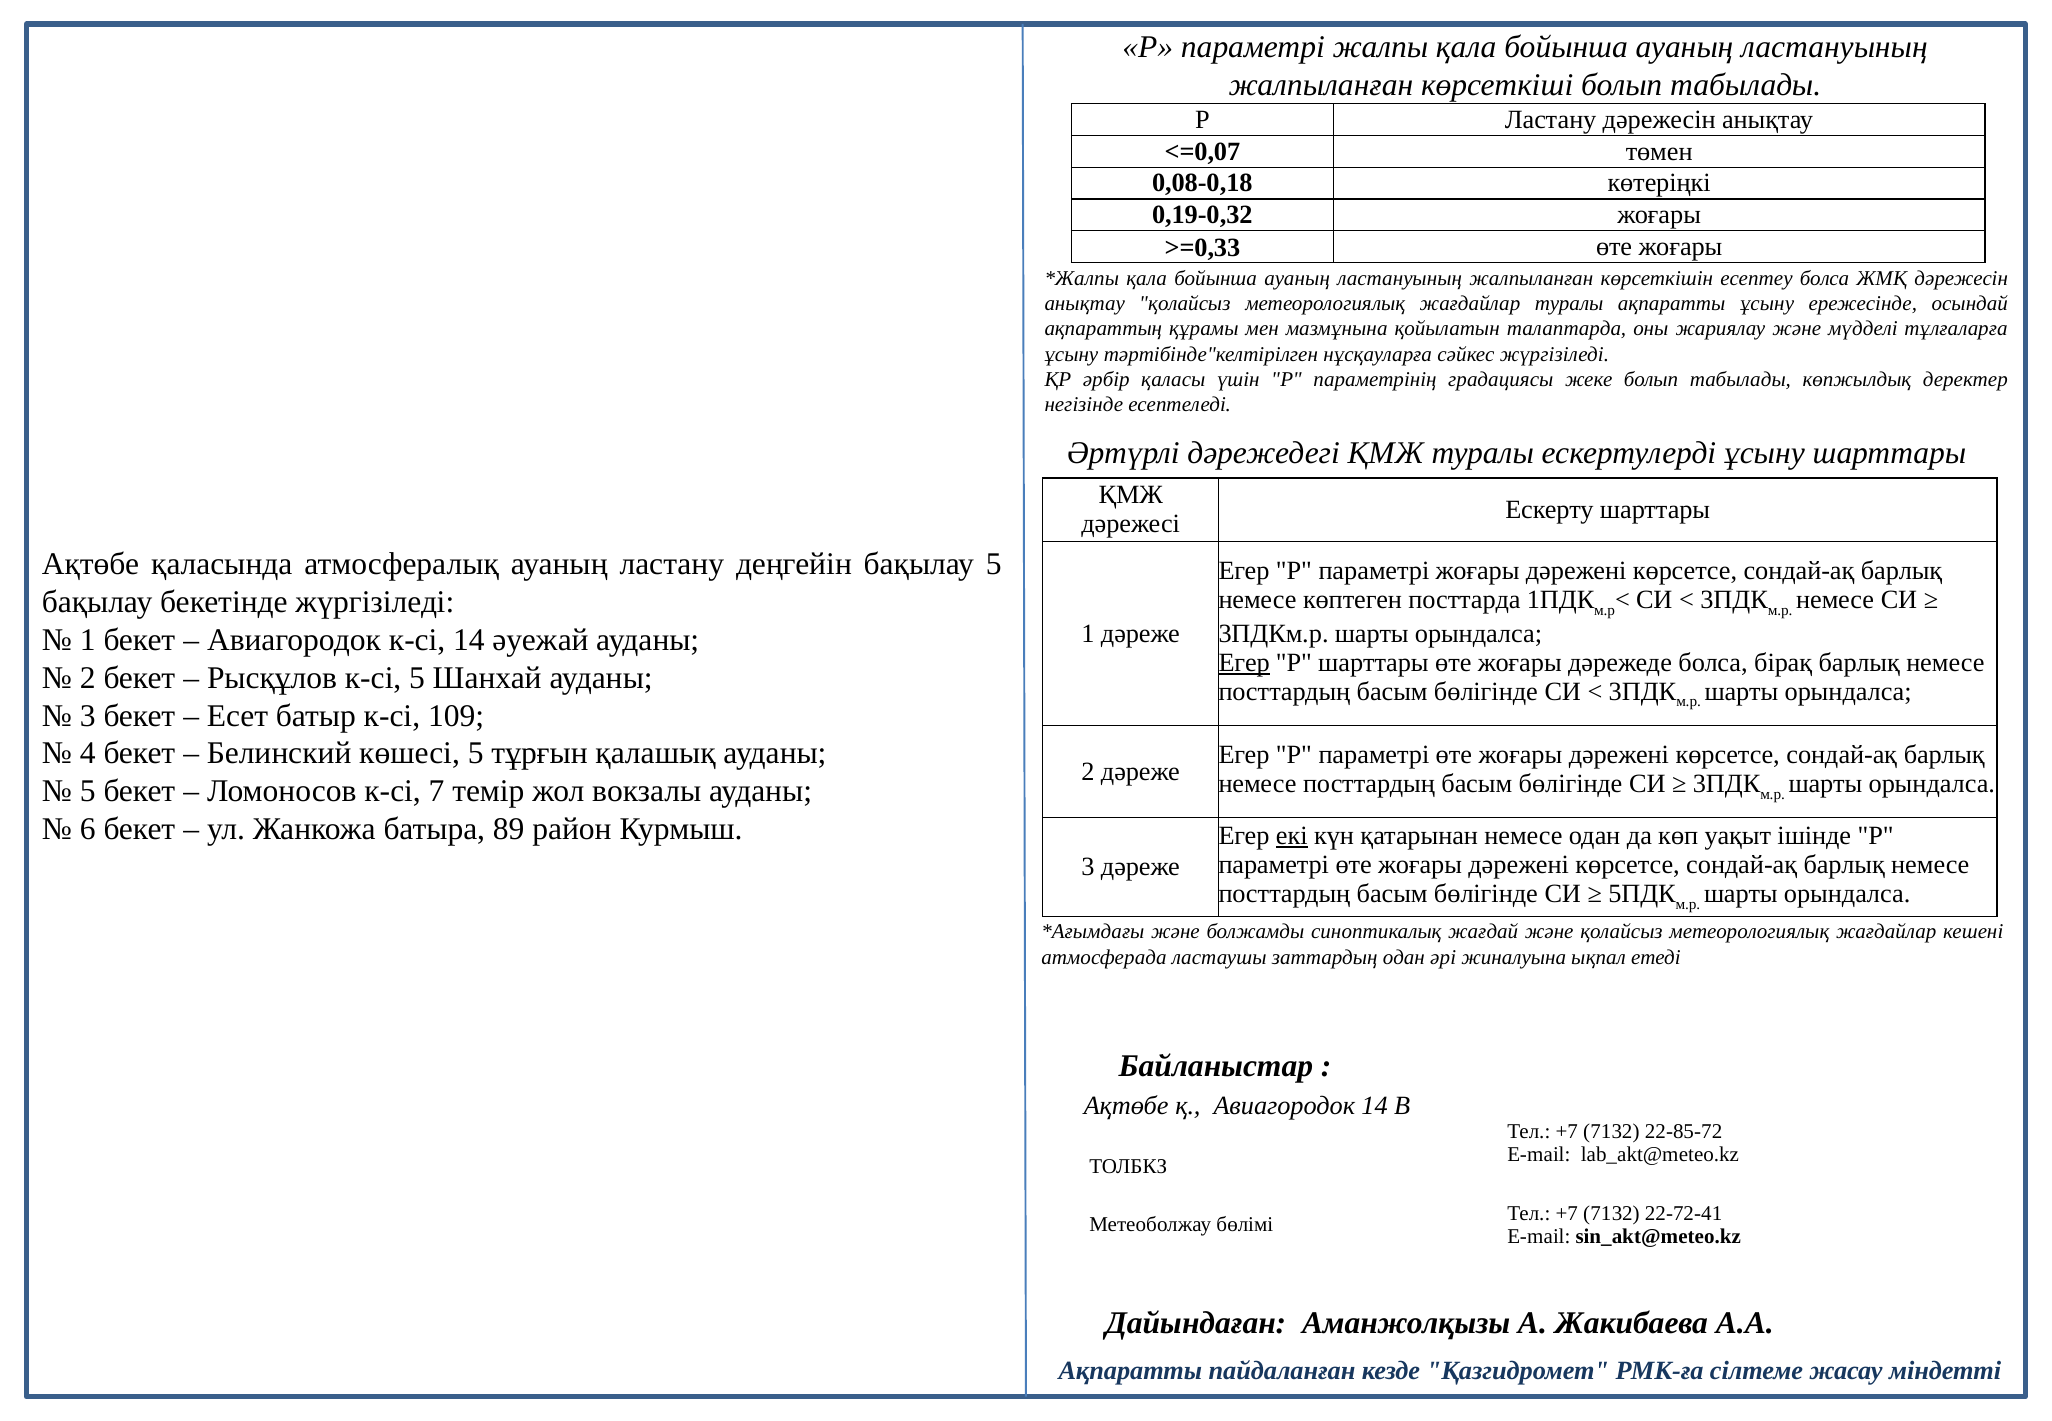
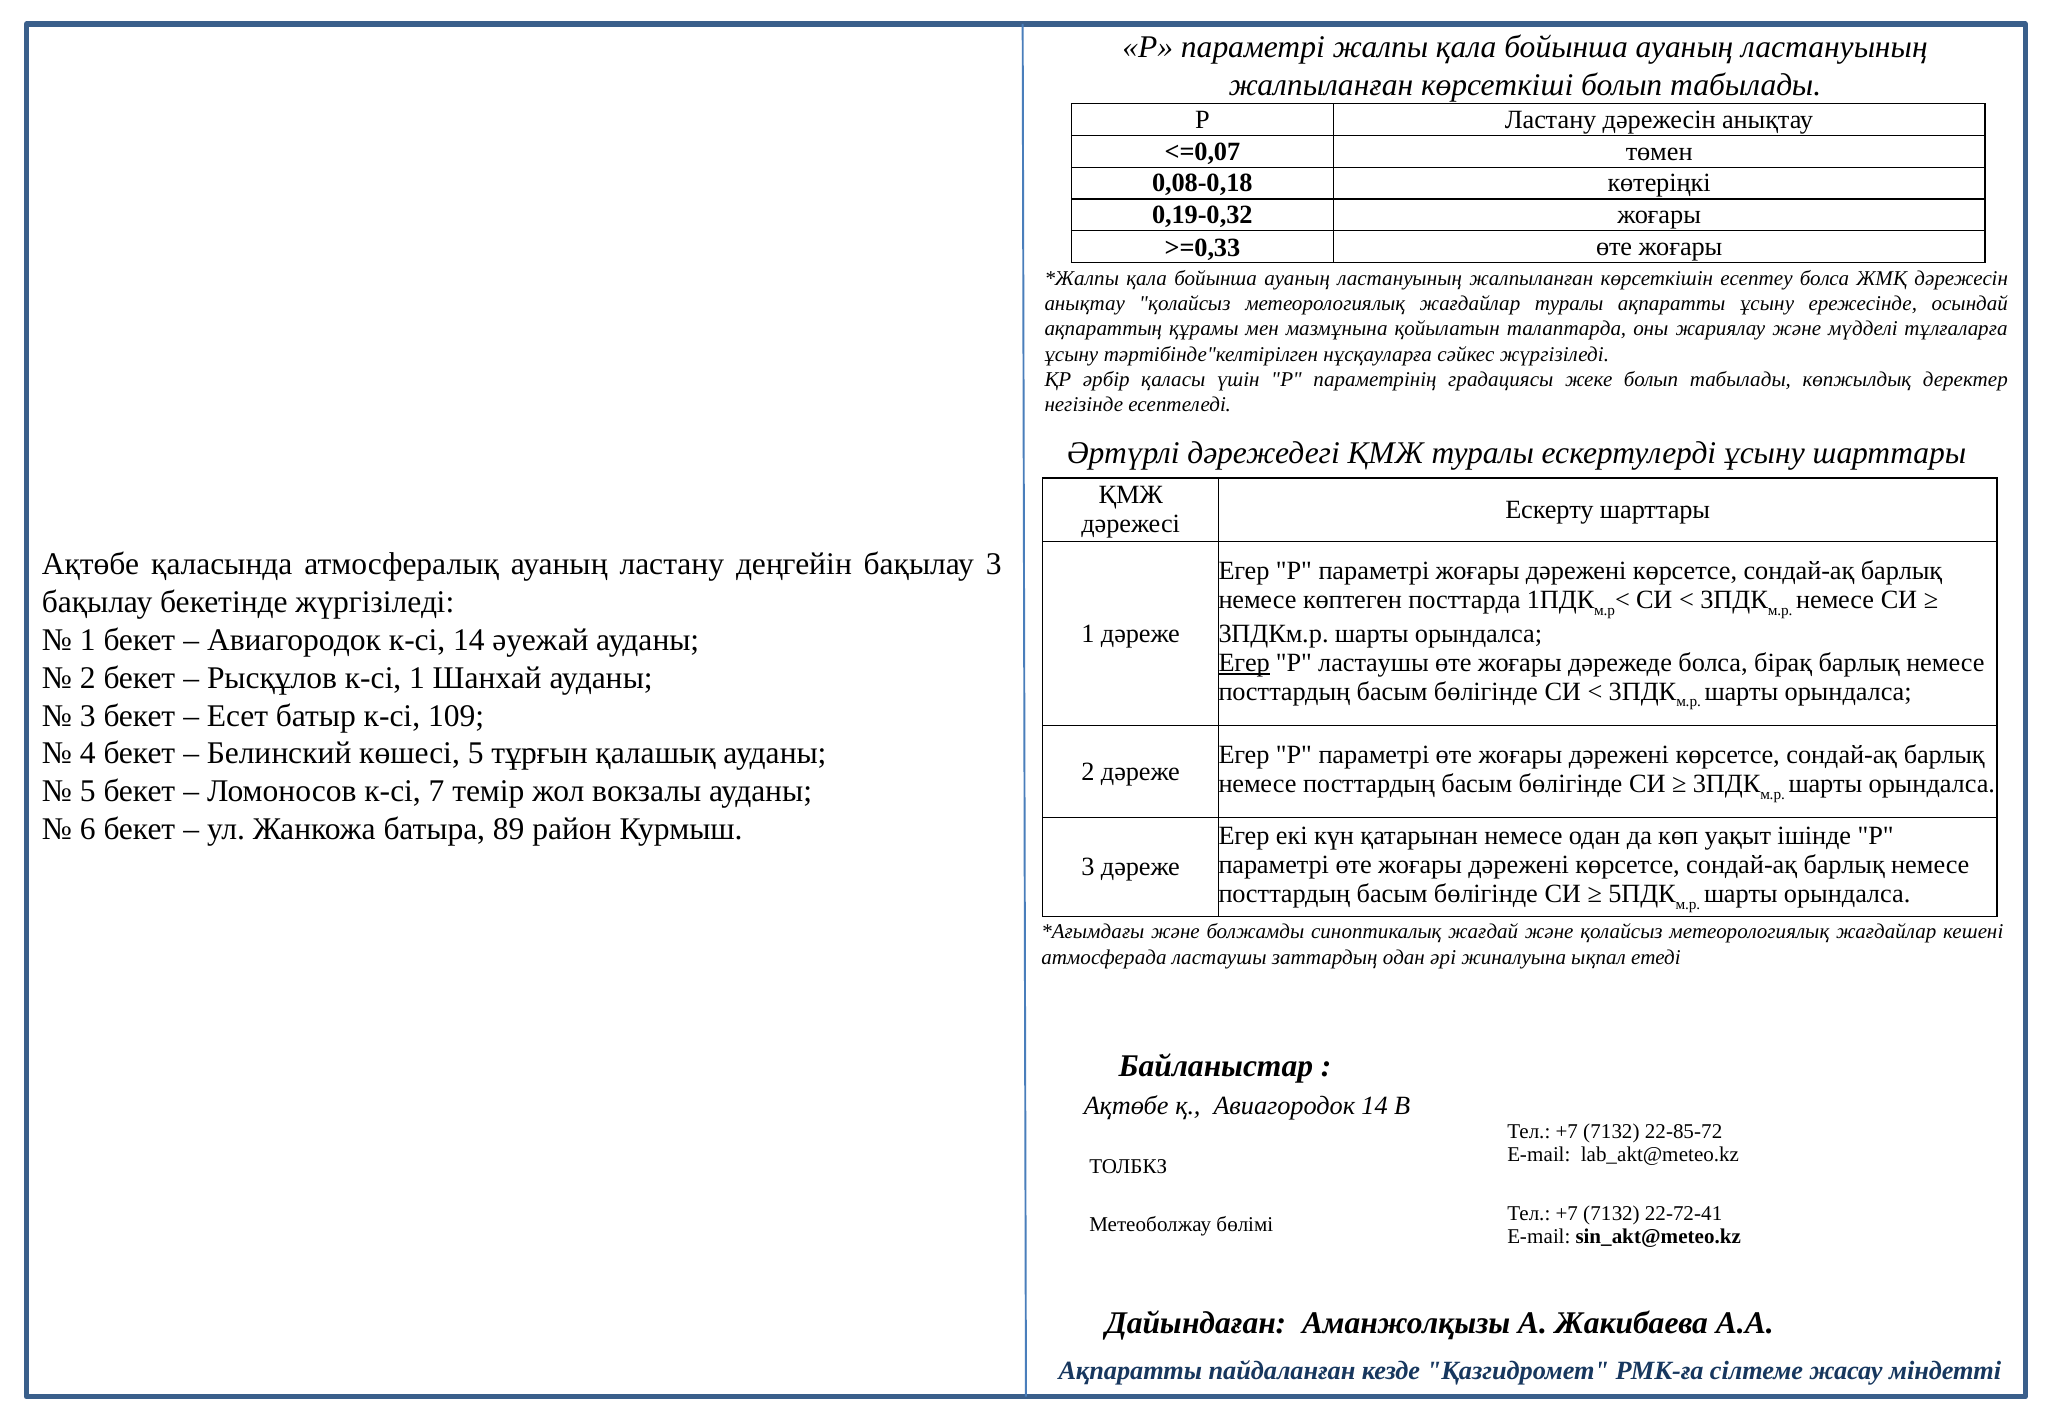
бақылау 5: 5 -> 3 (994, 564)
P шарттары: шарттары -> ластаушы (1373, 662)
к-сі 5: 5 -> 1 (417, 678)
екі underline: present -> none (1292, 836)
